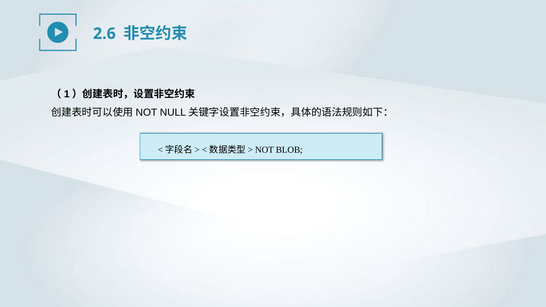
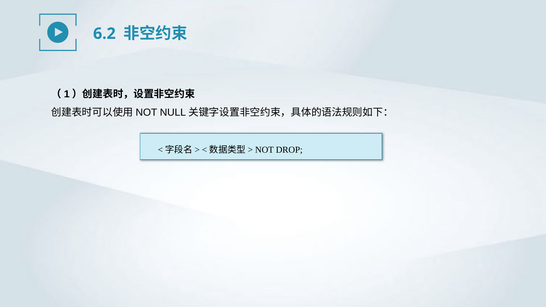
2.6: 2.6 -> 6.2 (104, 34)
BLOB: BLOB -> DROP (289, 150)
